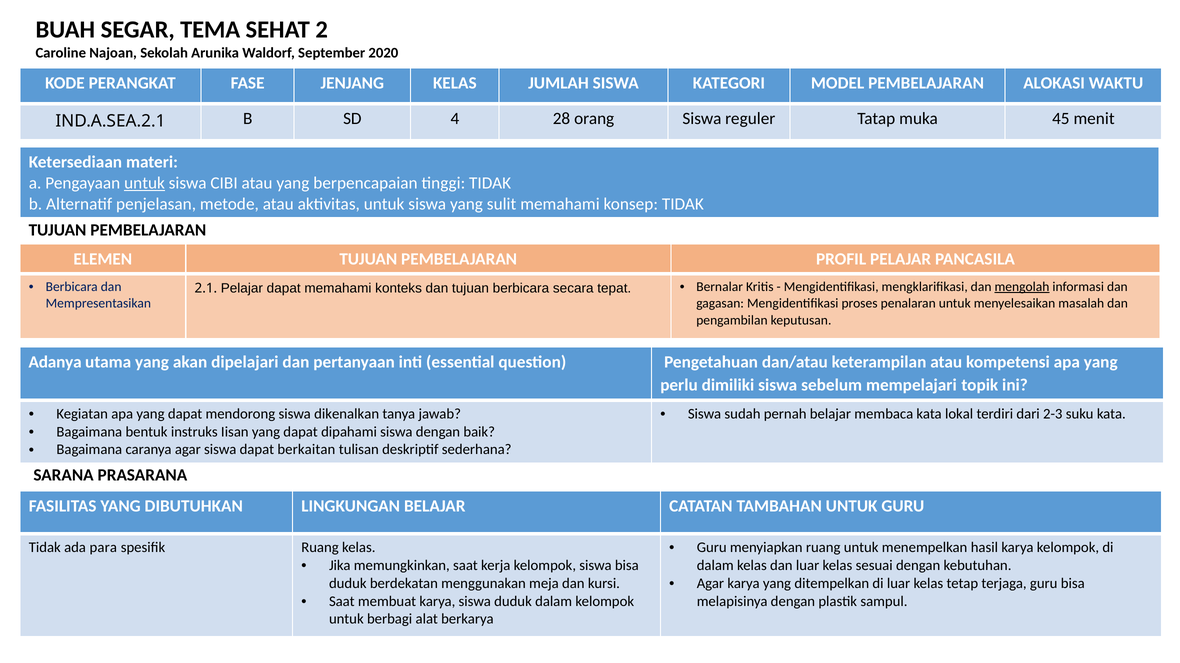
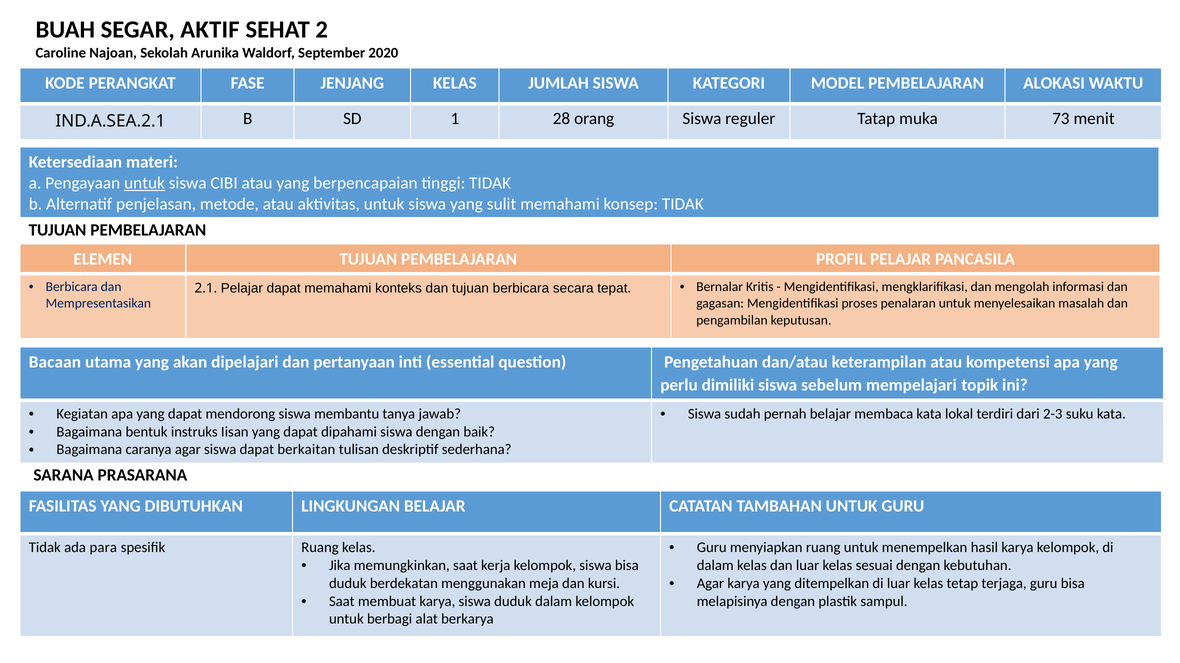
TEMA: TEMA -> AKTIF (210, 30)
4: 4 -> 1 (455, 119)
45: 45 -> 73 (1061, 119)
mengolah underline: present -> none (1022, 287)
Adanya: Adanya -> Bacaan (55, 362)
dikenalkan: dikenalkan -> membantu (347, 414)
